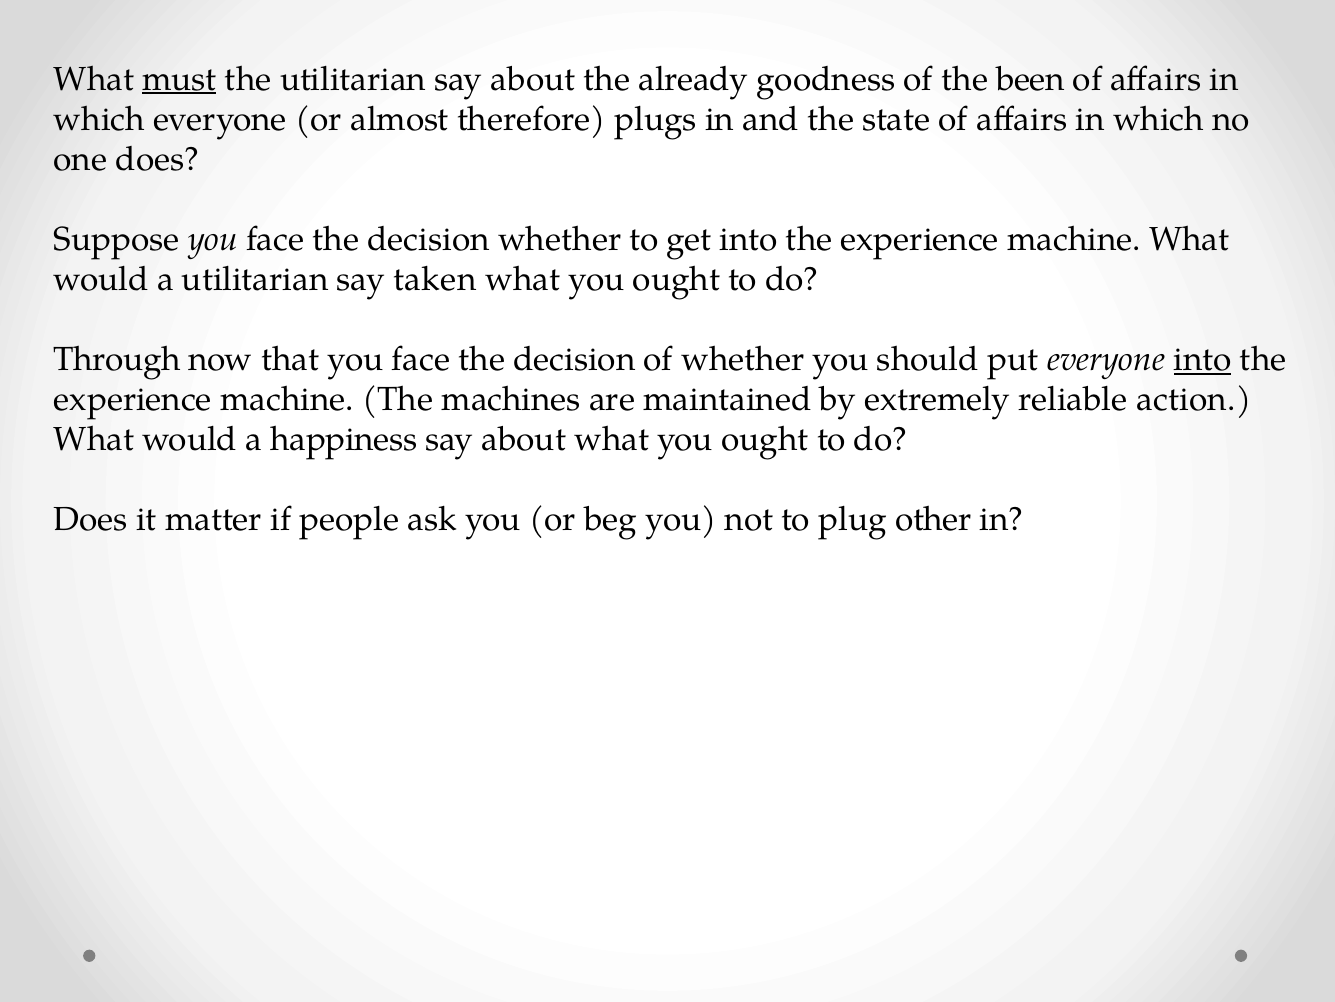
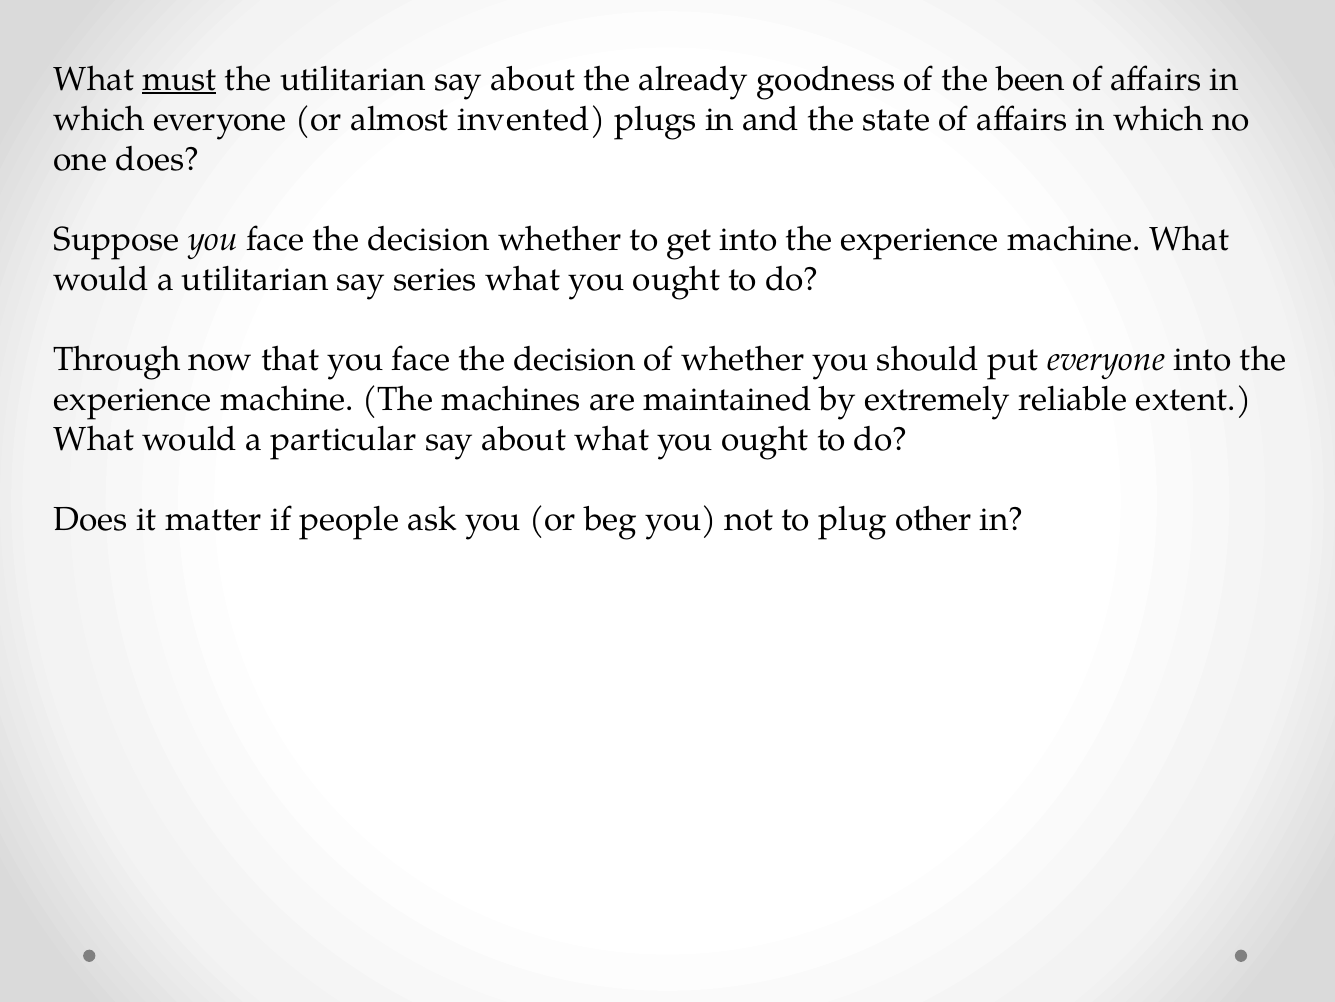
therefore: therefore -> invented (531, 119)
taken: taken -> series (435, 279)
into underline: present -> none (1203, 359)
action: action -> extent (1194, 399)
happiness: happiness -> particular (344, 439)
